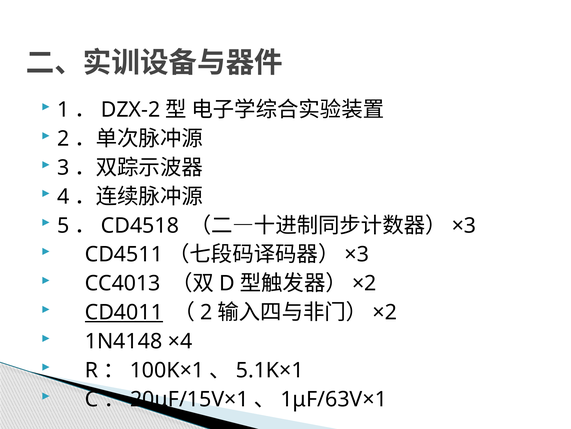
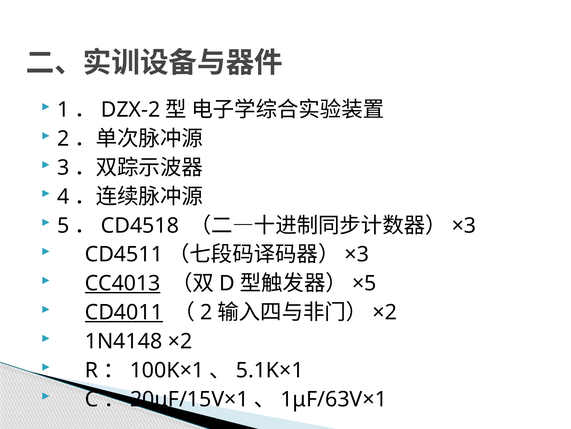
CC4013 underline: none -> present (123, 283)
×2: ×2 -> ×5 (364, 283)
1N4148 ×4: ×4 -> ×2 (180, 341)
